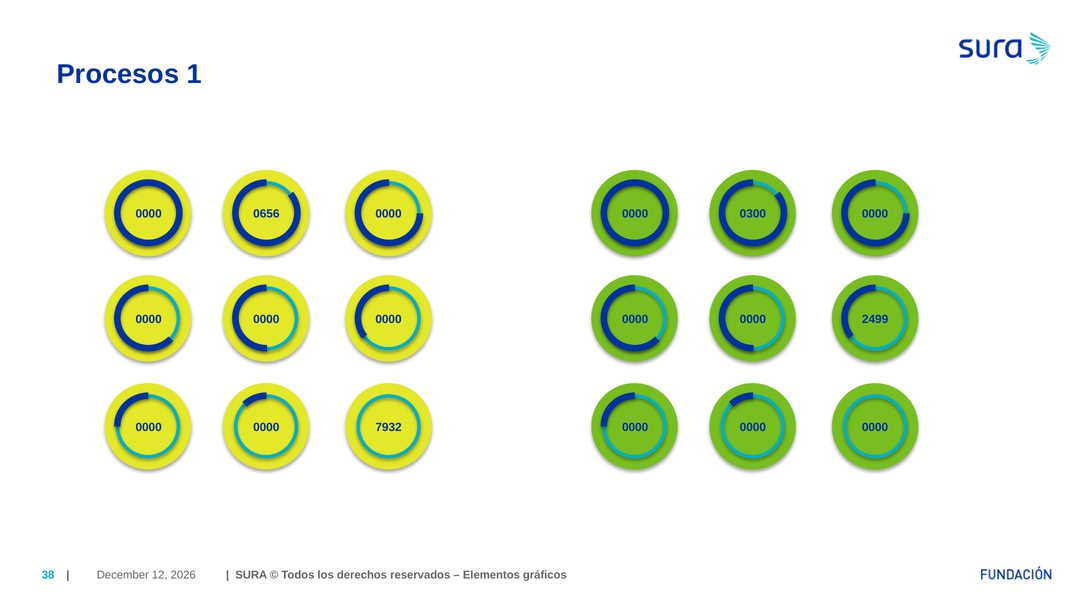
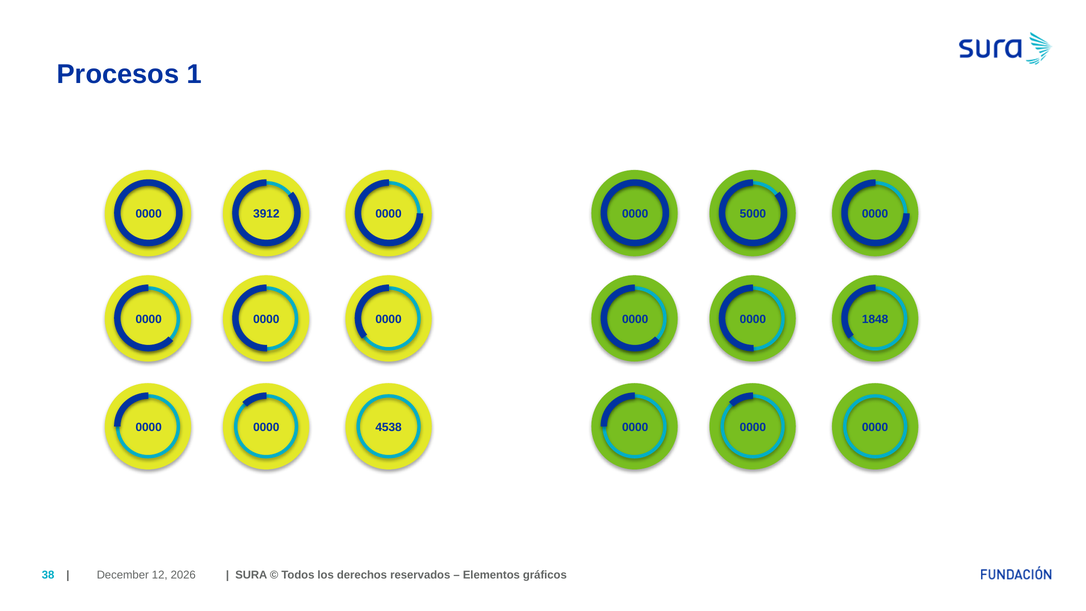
0656: 0656 -> 3912 (266, 214)
0300: 0300 -> 5000 (753, 214)
2499: 2499 -> 1848 (875, 320)
7932: 7932 -> 4538 (389, 427)
